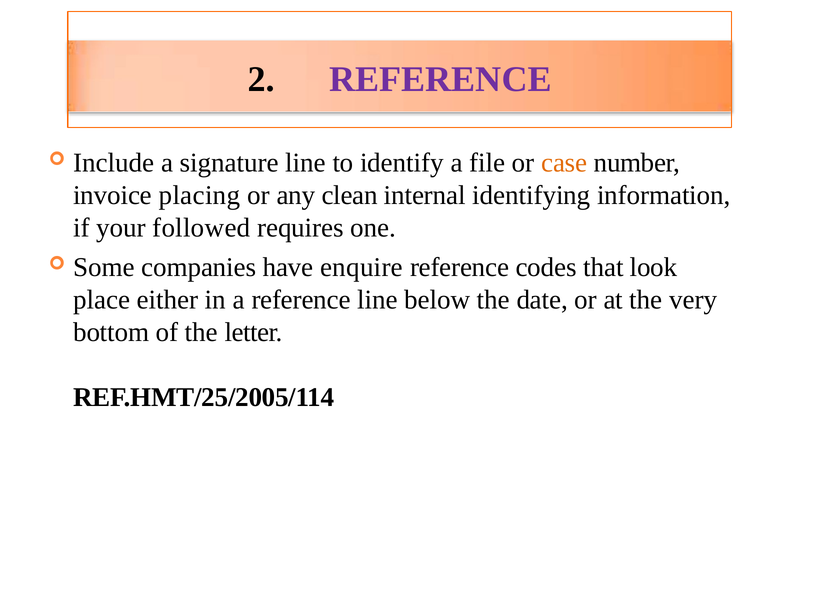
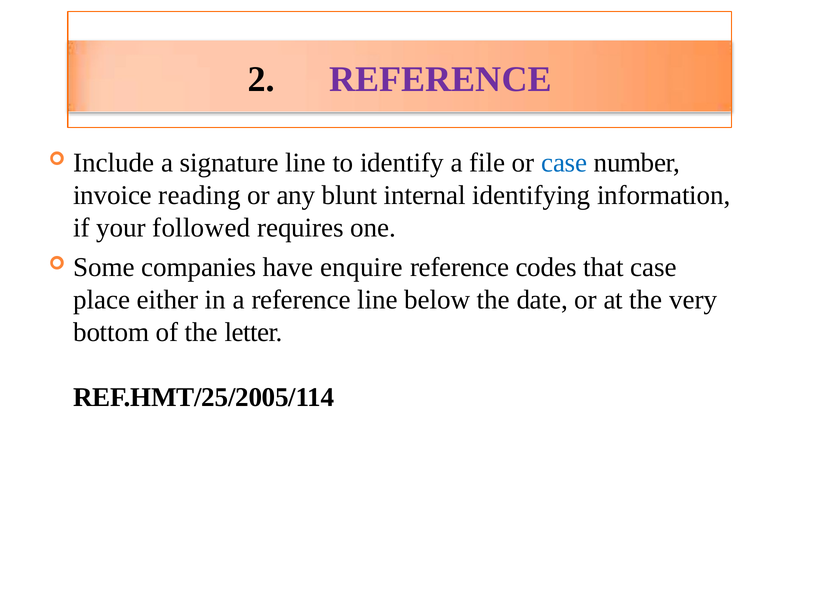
case colour: orange -> blue (564, 163)
placing: placing -> reading (200, 195)
clean: clean -> blunt (350, 195)
that look: look -> case (653, 267)
